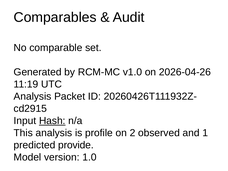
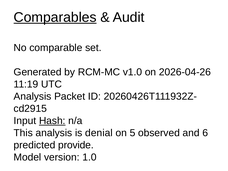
Comparables underline: none -> present (55, 17)
profile: profile -> denial (99, 133)
2: 2 -> 5 (133, 133)
1: 1 -> 6 (205, 133)
